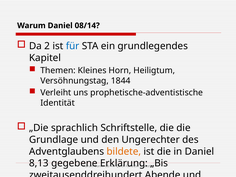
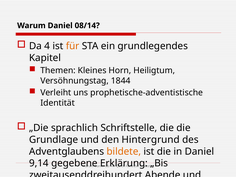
2: 2 -> 4 (47, 46)
für colour: blue -> orange (73, 46)
Ungerechter: Ungerechter -> Hintergrund (151, 140)
8,13: 8,13 -> 9,14 (39, 163)
